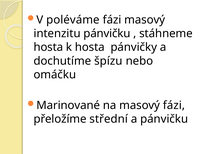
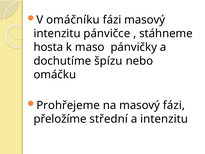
poléváme: poléváme -> omáčníku (73, 20)
intenzitu pánvičku: pánvičku -> pánvičce (107, 33)
k hosta: hosta -> maso (90, 47)
Marinované: Marinované -> Prohřejeme (68, 105)
a pánvičku: pánvičku -> intenzitu (164, 119)
